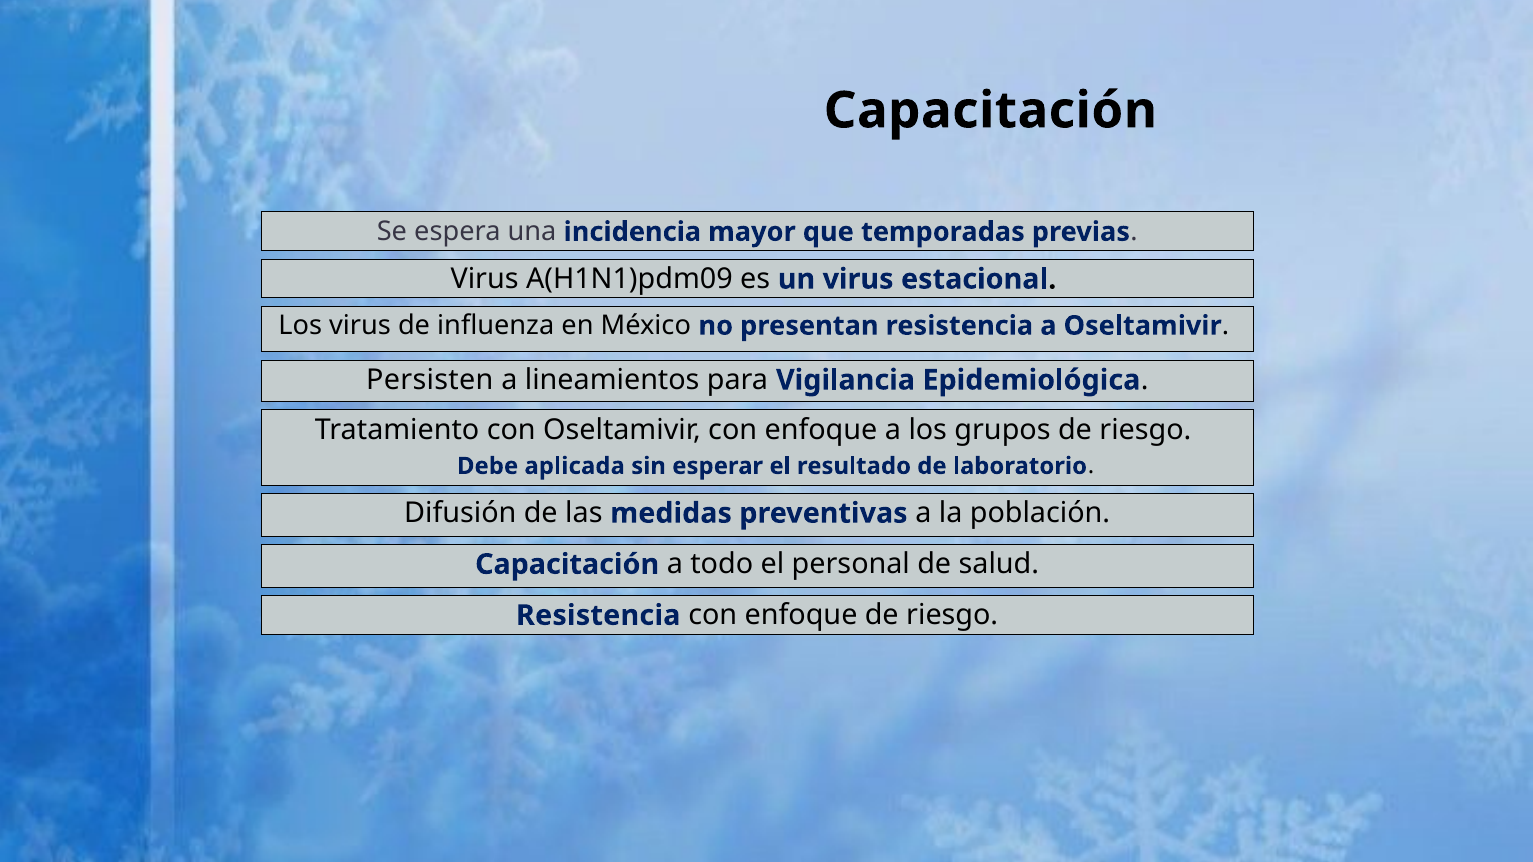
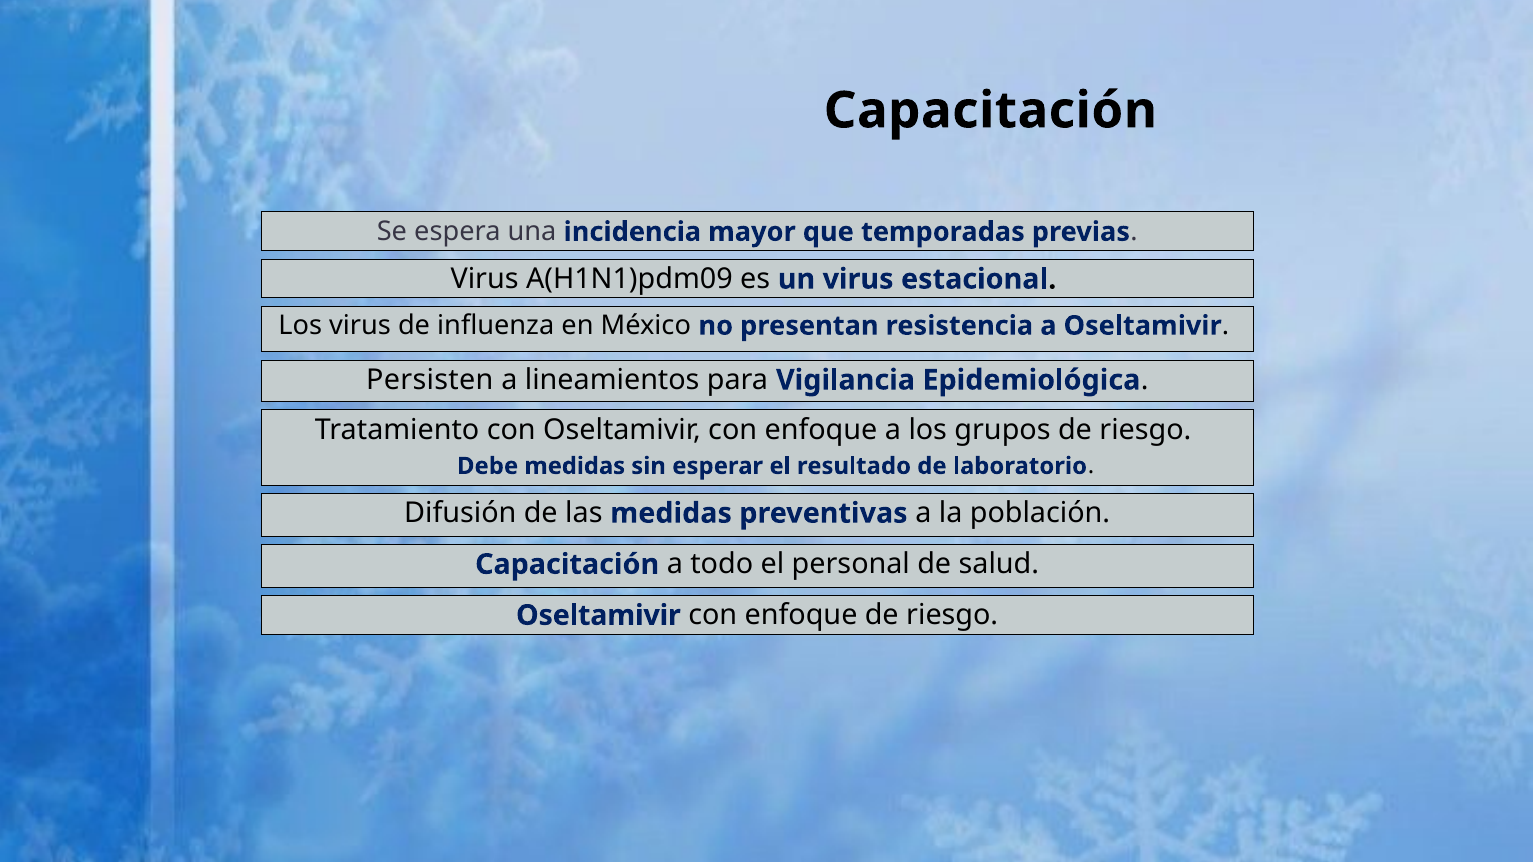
Debe aplicada: aplicada -> medidas (575, 466)
Resistencia: Resistencia -> Oseltamivir (598, 616)
